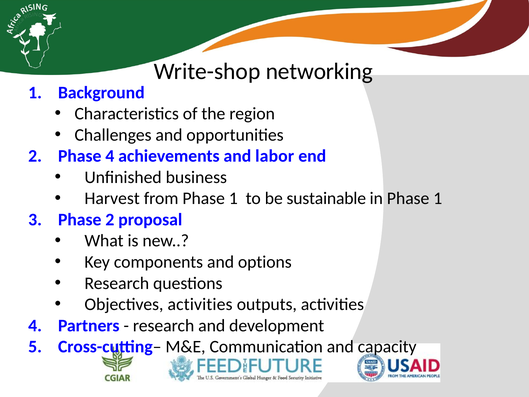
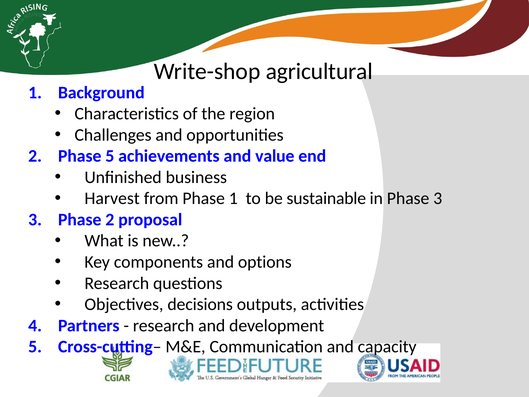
networking: networking -> agricultural (319, 71)
Phase 4: 4 -> 5 (110, 156)
labor: labor -> value (275, 156)
in Phase 1: 1 -> 3 (438, 198)
Objectives activities: activities -> decisions (200, 304)
